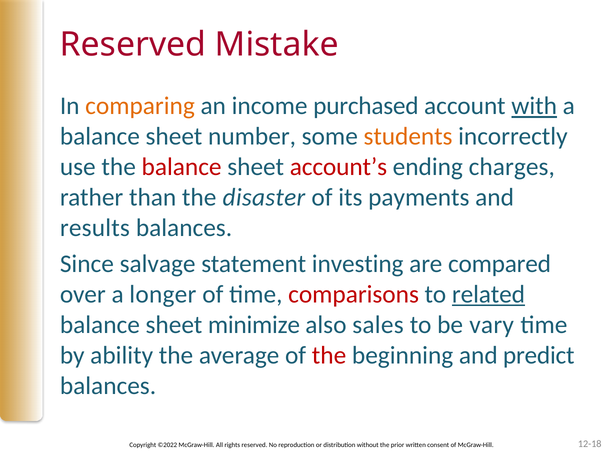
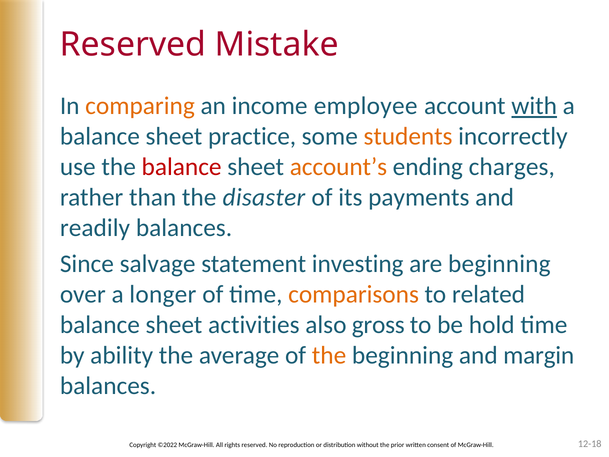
purchased: purchased -> employee (366, 106)
number: number -> practice (252, 136)
account’s colour: red -> orange (338, 167)
results: results -> readily (95, 228)
are compared: compared -> beginning (499, 264)
comparisons colour: red -> orange (354, 294)
related underline: present -> none (488, 294)
minimize: minimize -> activities (254, 325)
sales: sales -> gross (378, 325)
vary: vary -> hold (492, 325)
the colour: red -> orange (329, 355)
predict: predict -> margin (539, 355)
